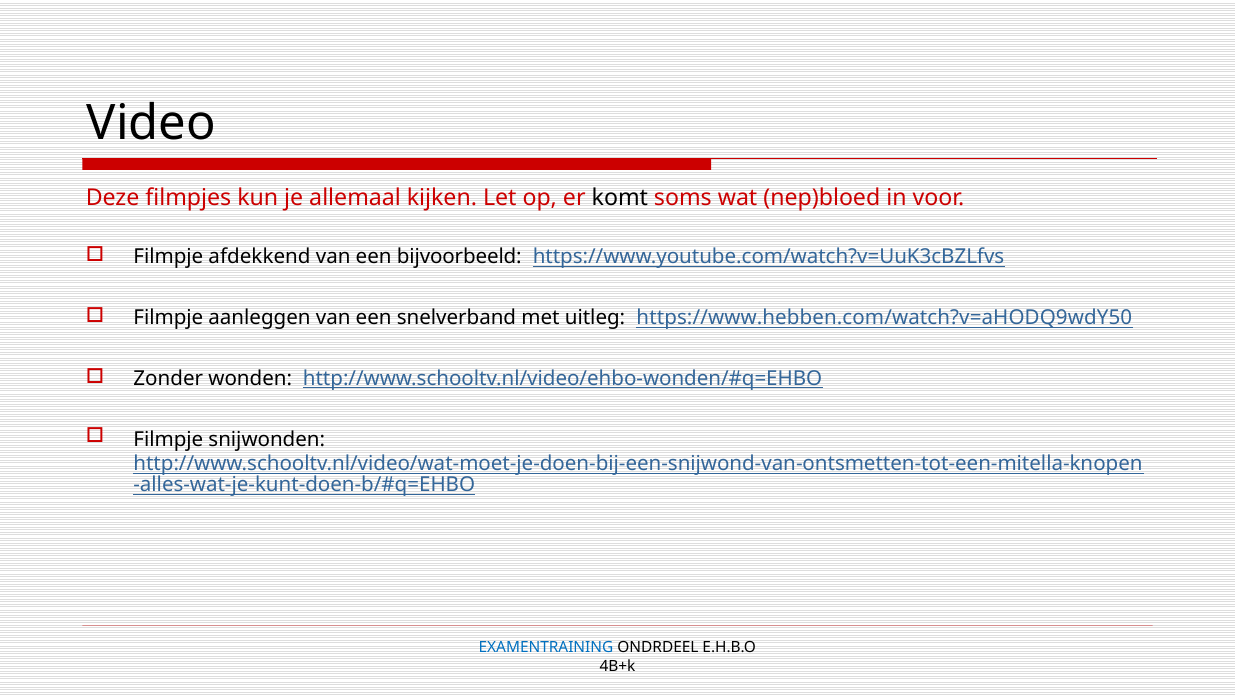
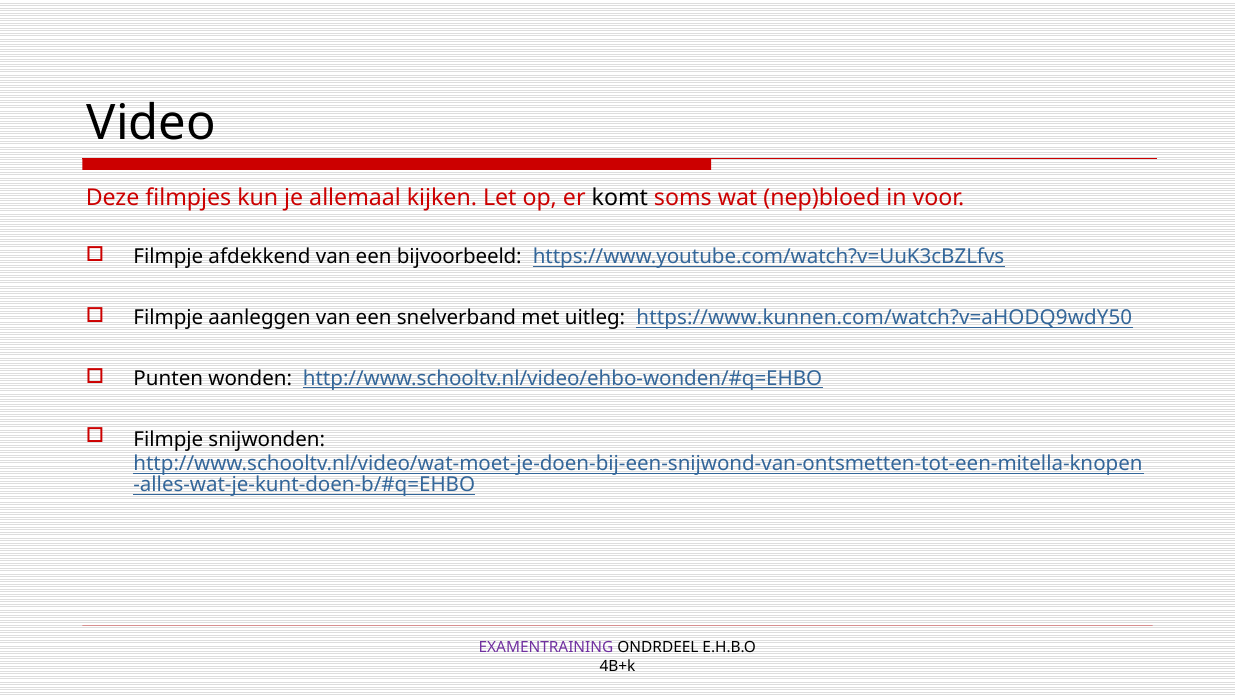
https://www.hebben.com/watch?v=aHODQ9wdY50: https://www.hebben.com/watch?v=aHODQ9wdY50 -> https://www.kunnen.com/watch?v=aHODQ9wdY50 (884, 318)
Zonder: Zonder -> Punten (168, 378)
EXAMENTRAINING colour: blue -> purple (546, 648)
